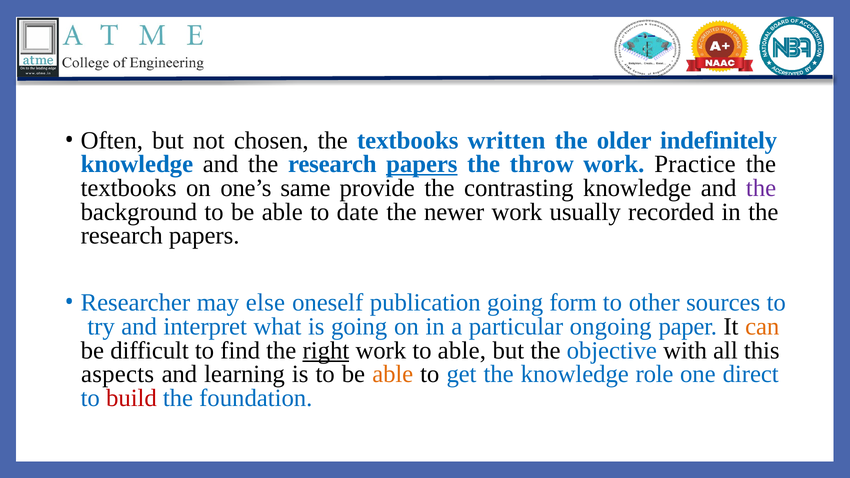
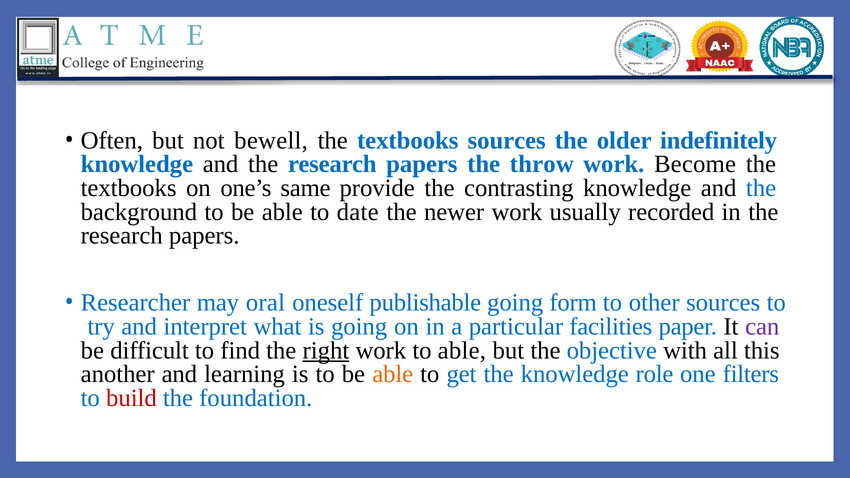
chosen: chosen -> bewell (271, 140)
textbooks written: written -> sources (507, 140)
papers underline: present -> none (422, 164)
Practice: Practice -> Become (695, 164)
the colour: purple -> blue (761, 188)
else: else -> oral (265, 303)
publication: publication -> publishable (425, 303)
ongoing: ongoing -> facilities (611, 327)
can colour: orange -> purple (762, 327)
aspects: aspects -> another (118, 374)
direct: direct -> filters (751, 374)
